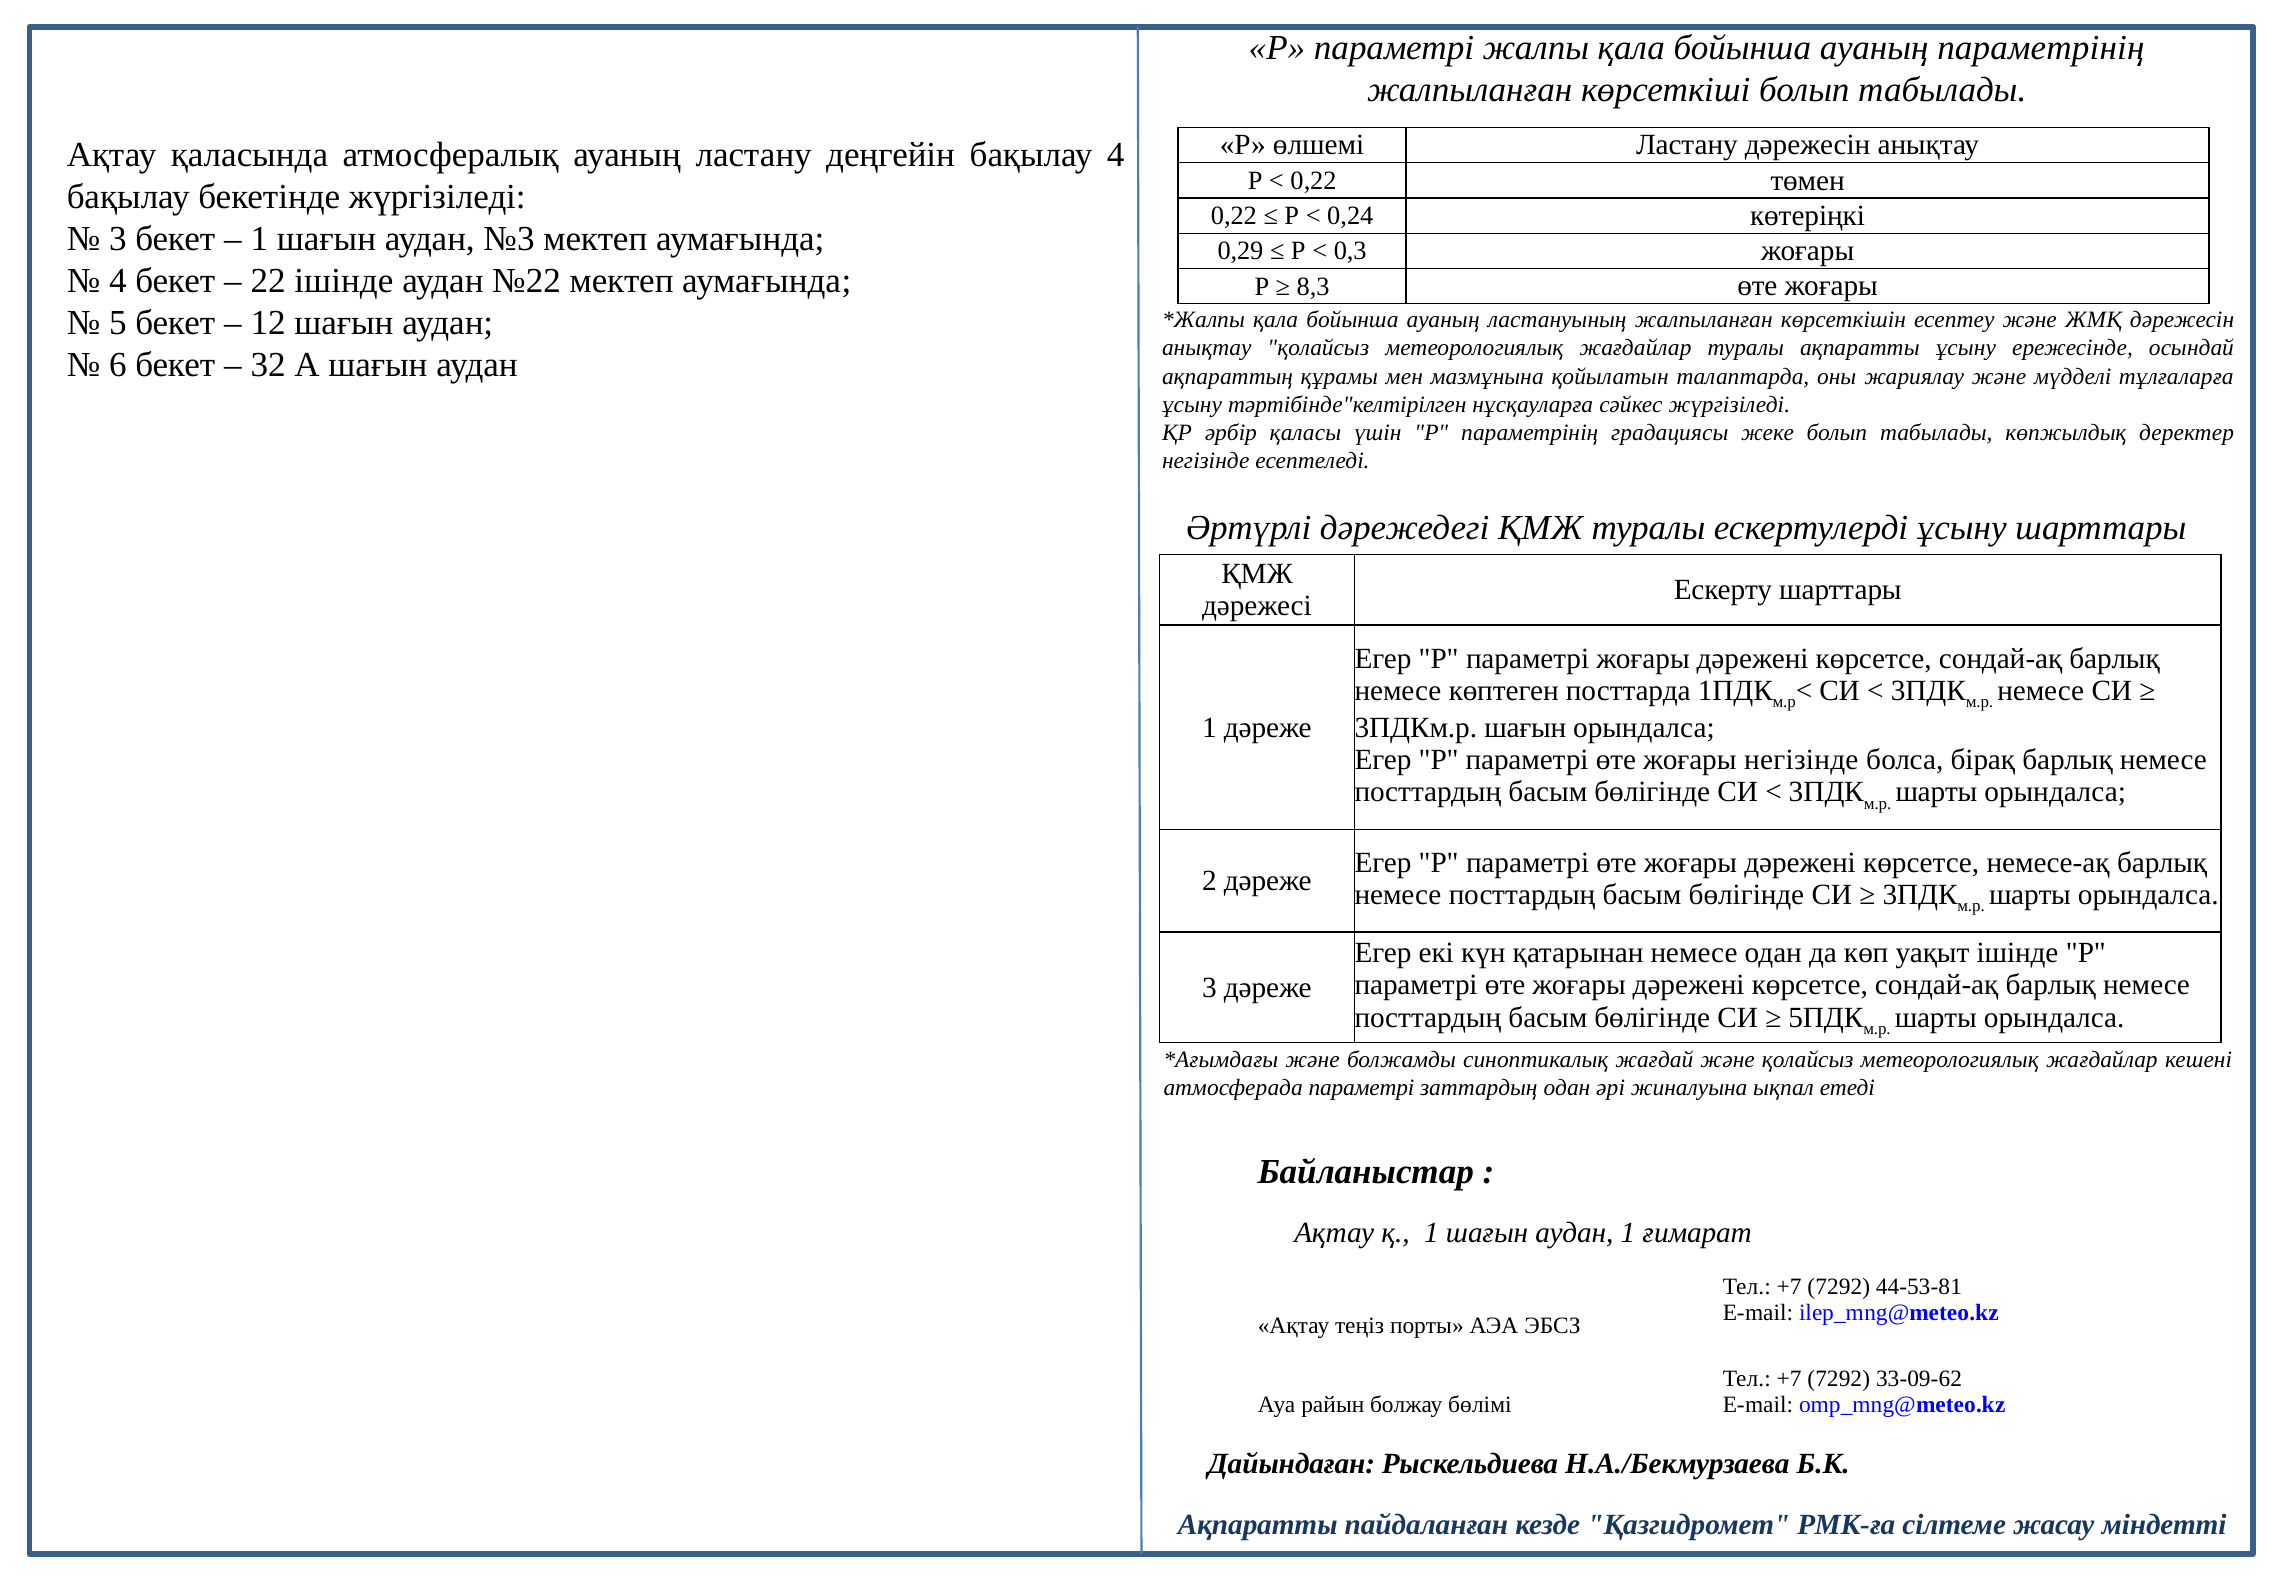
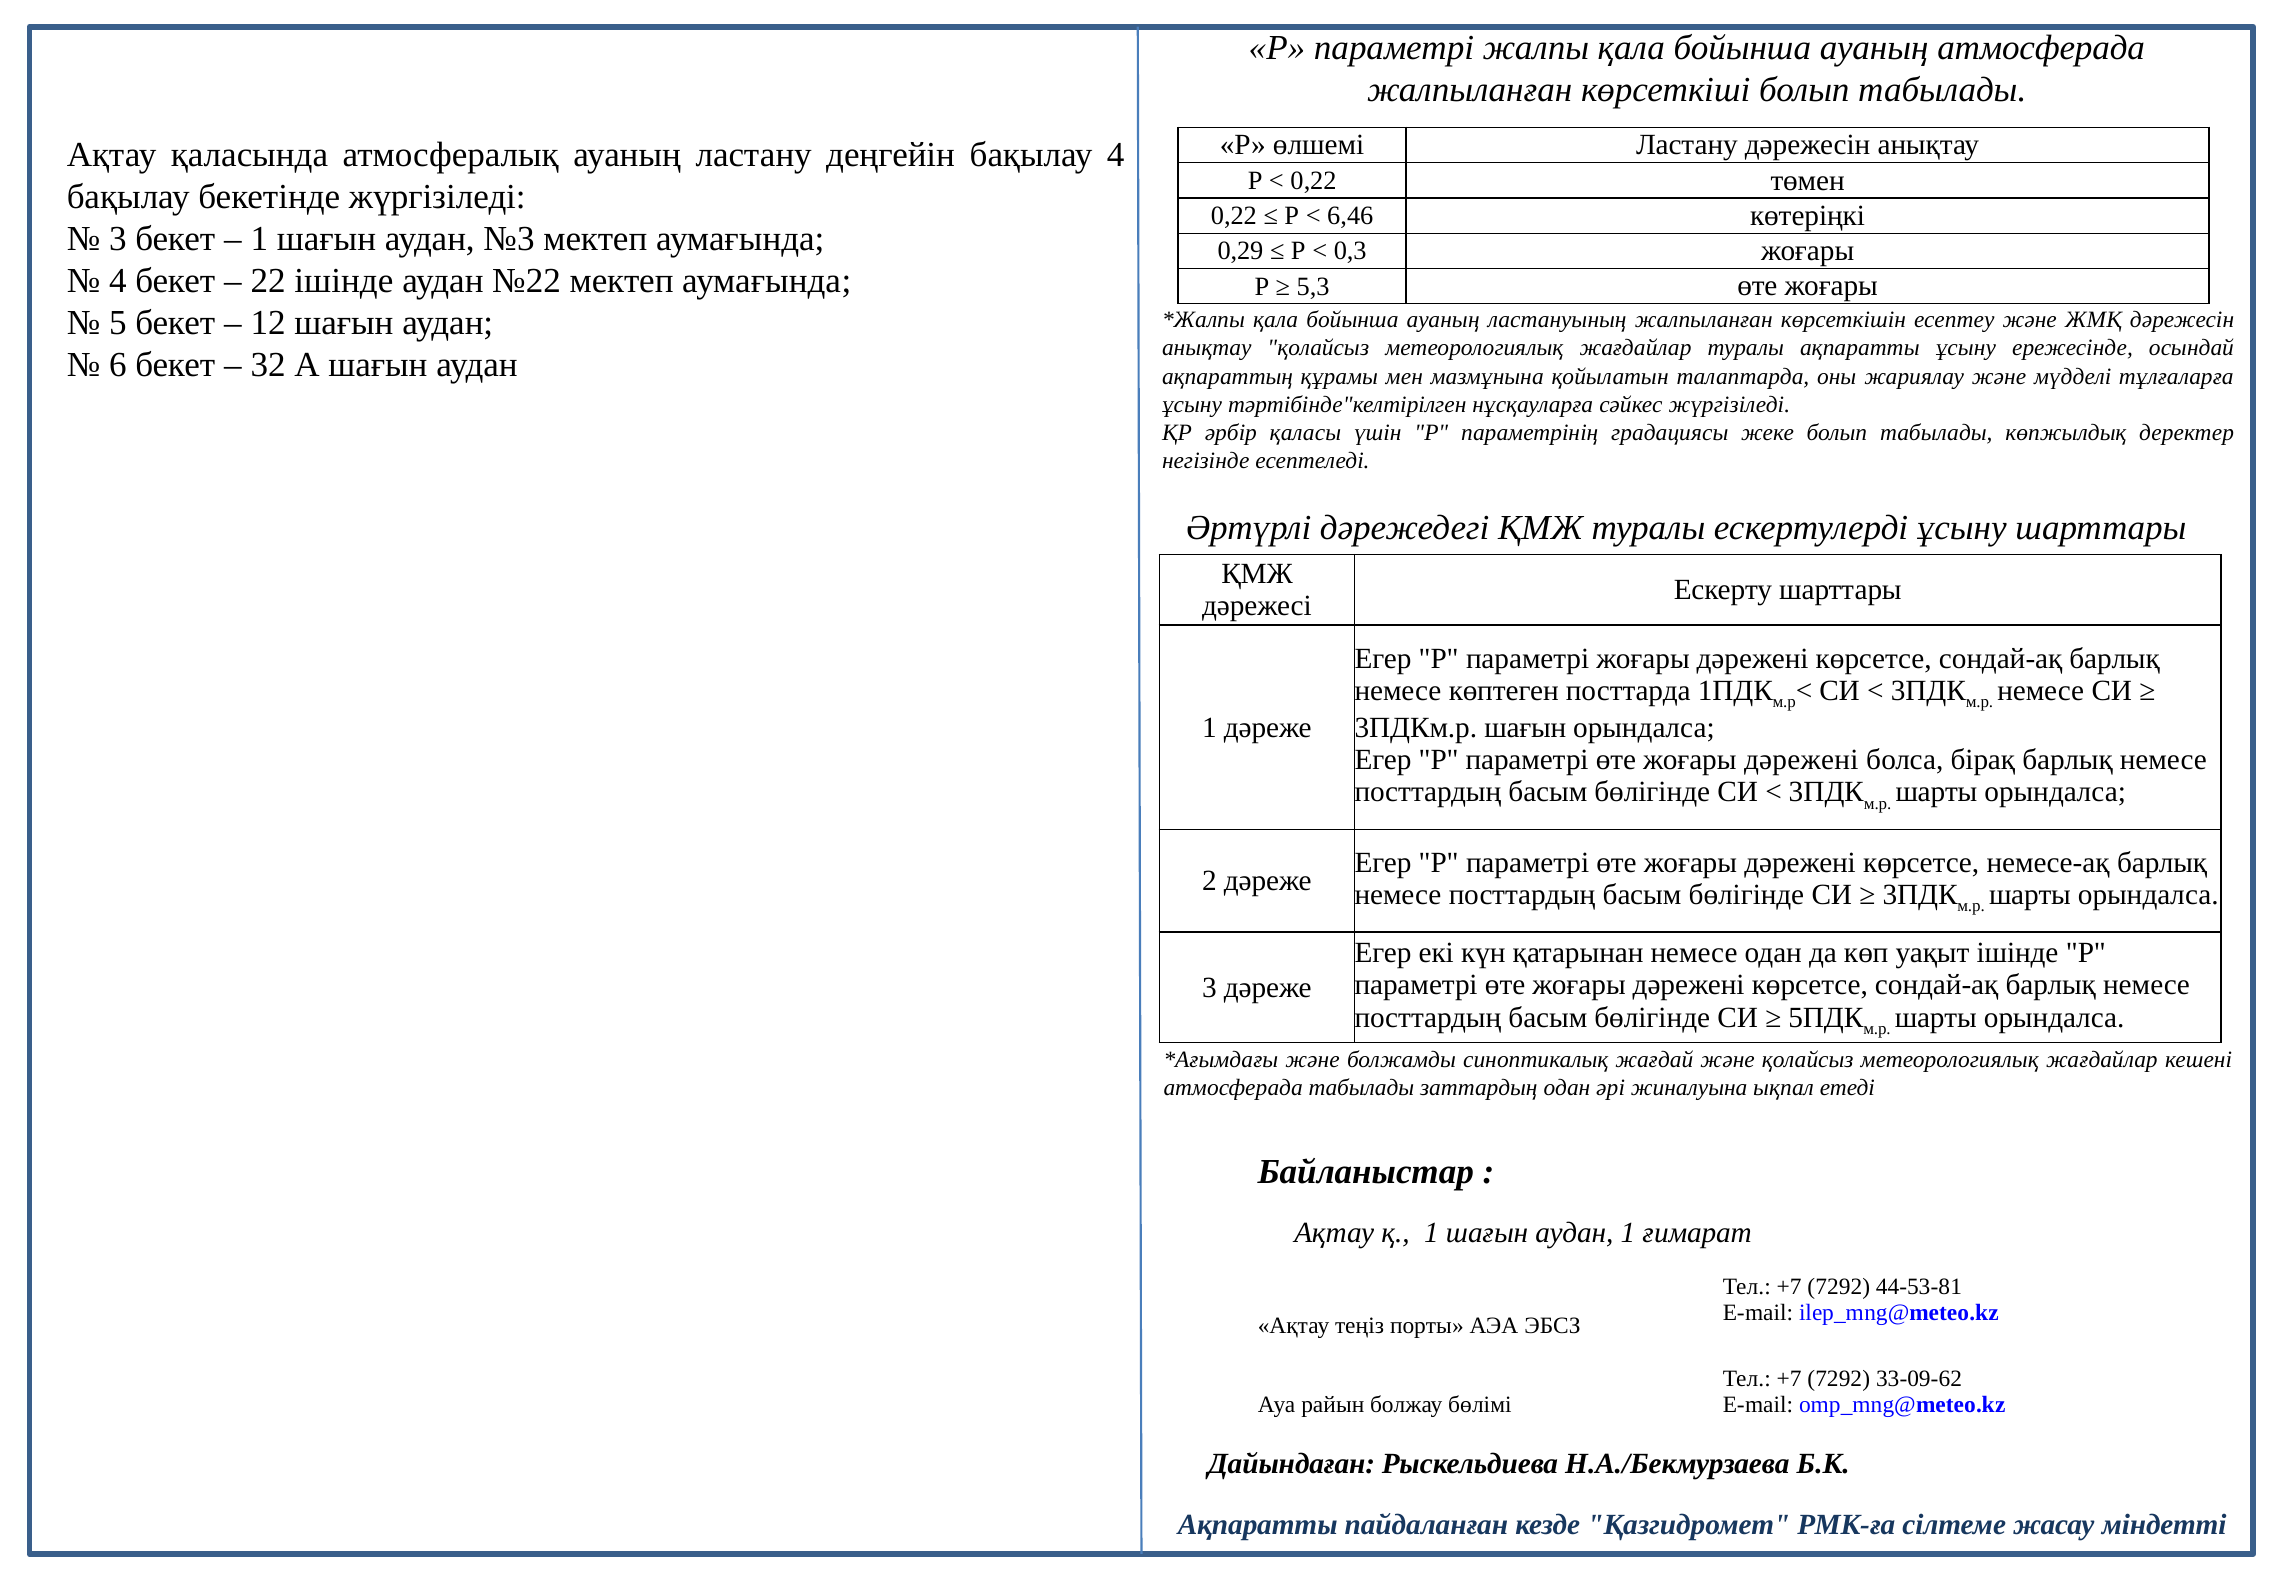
ауаның параметрінің: параметрінің -> атмосферада (2041, 48)
0,24: 0,24 -> 6,46 (1350, 216)
8,3: 8,3 -> 5,3 (1313, 286)
негізінде: негізінде -> дәрежені (1801, 760)
атмосферада параметрі: параметрі -> табылады (1361, 1088)
